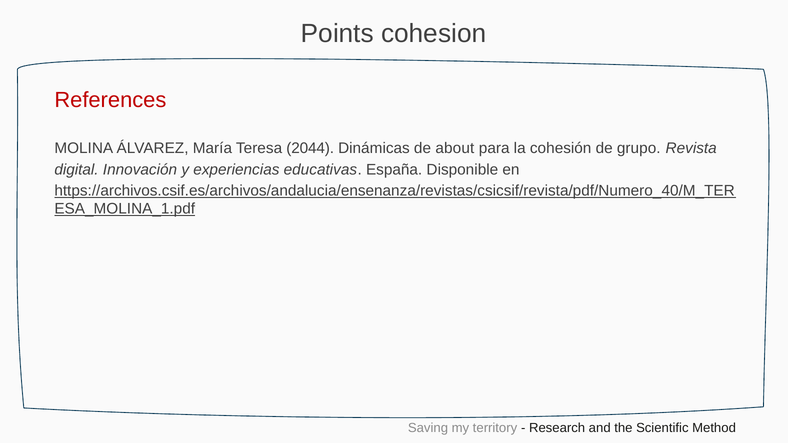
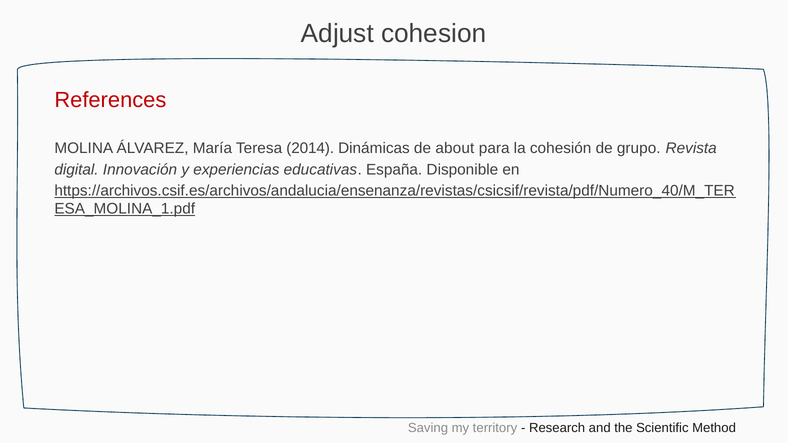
Points: Points -> Adjust (337, 34)
2044: 2044 -> 2014 (310, 149)
